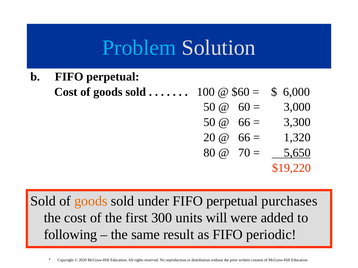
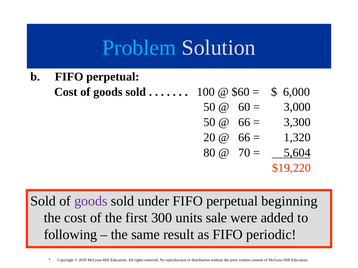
5,650: 5,650 -> 5,604 (297, 153)
goods colour: orange -> purple (91, 201)
purchases: purchases -> beginning (289, 201)
will: will -> sale (217, 218)
